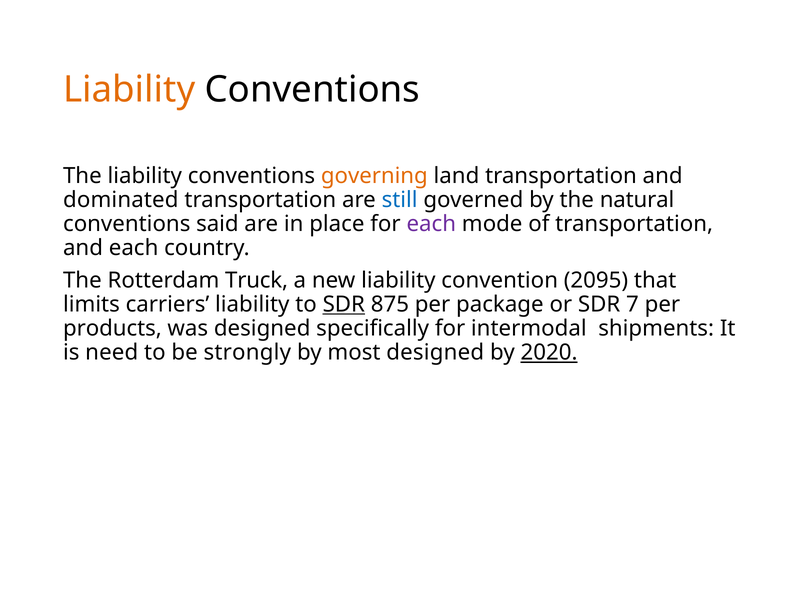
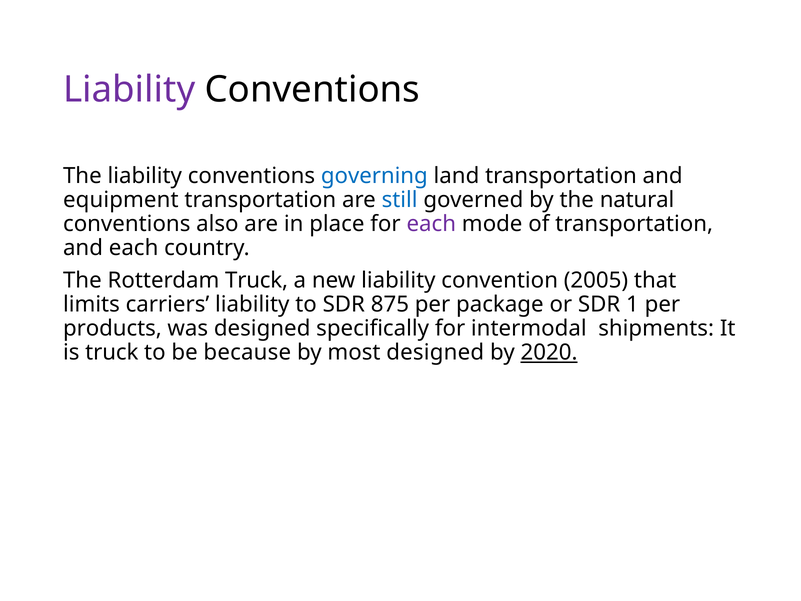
Liability colour: orange -> purple (129, 90)
governing colour: orange -> blue (374, 176)
dominated: dominated -> equipment (121, 200)
said: said -> also (217, 224)
2095: 2095 -> 2005 (596, 280)
SDR underline: present -> none (344, 304)
7: 7 -> 1 (632, 304)
is need: need -> truck (112, 352)
strongly: strongly -> because (247, 352)
